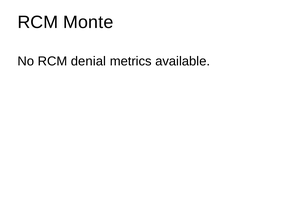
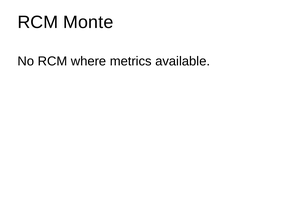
denial: denial -> where (89, 61)
